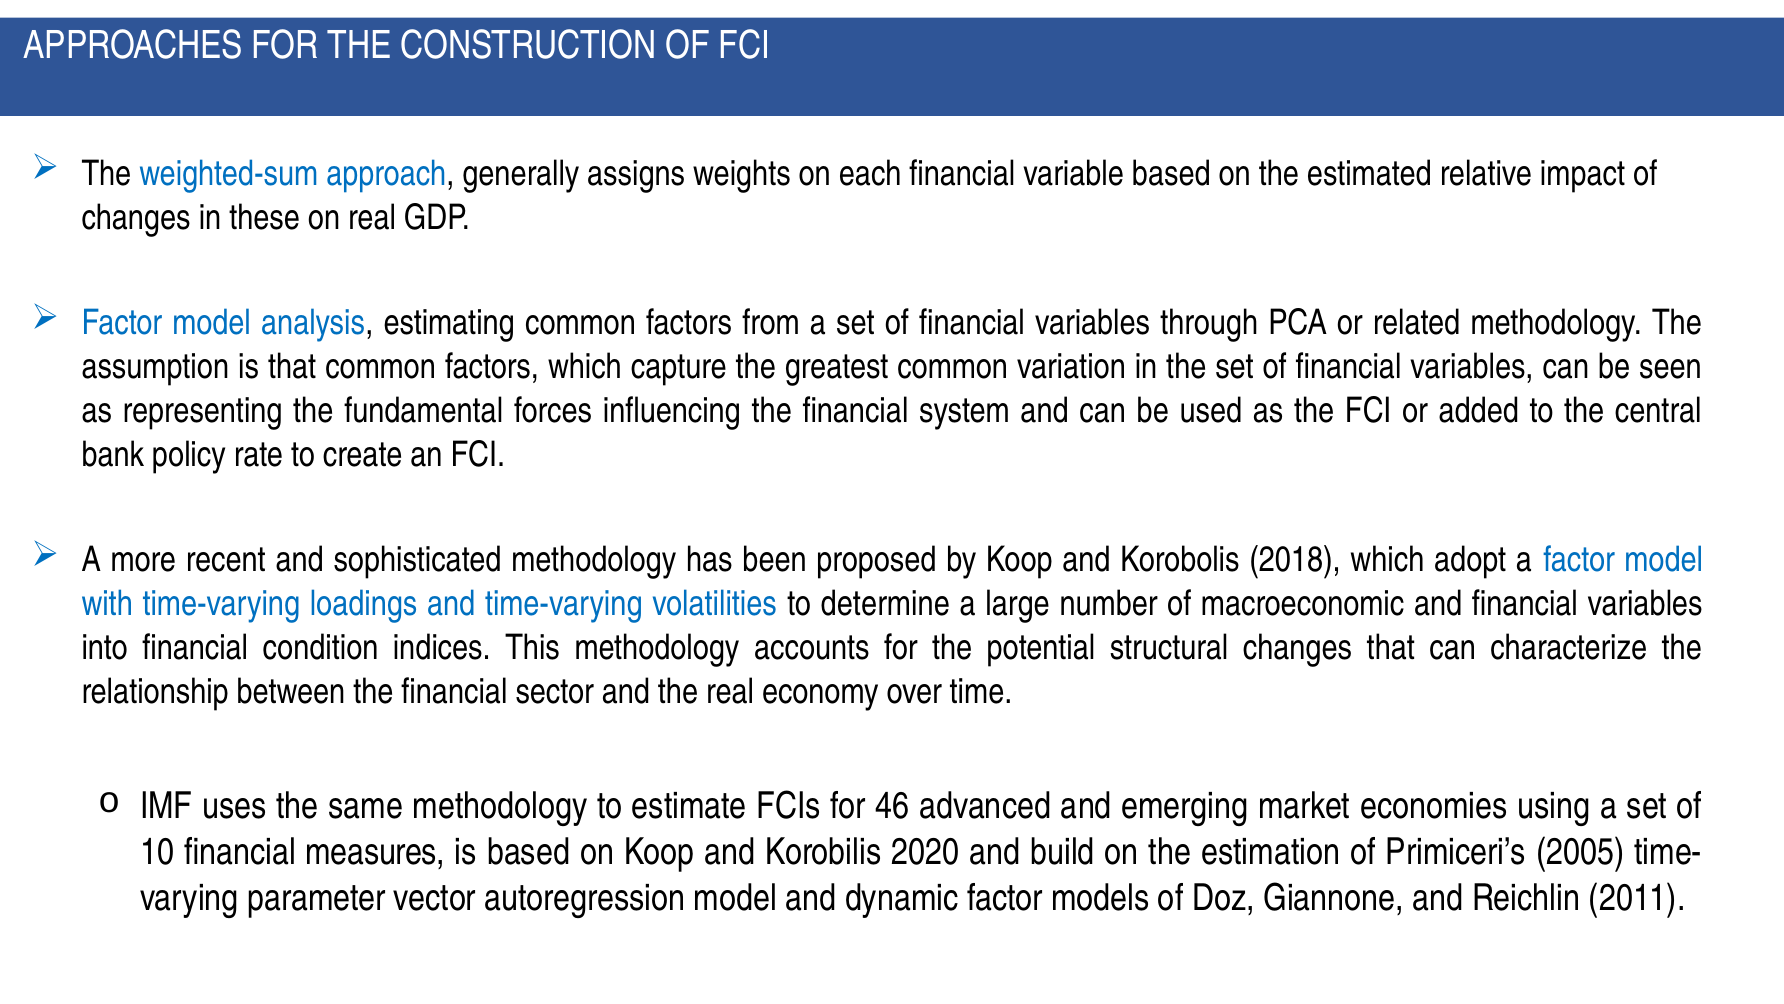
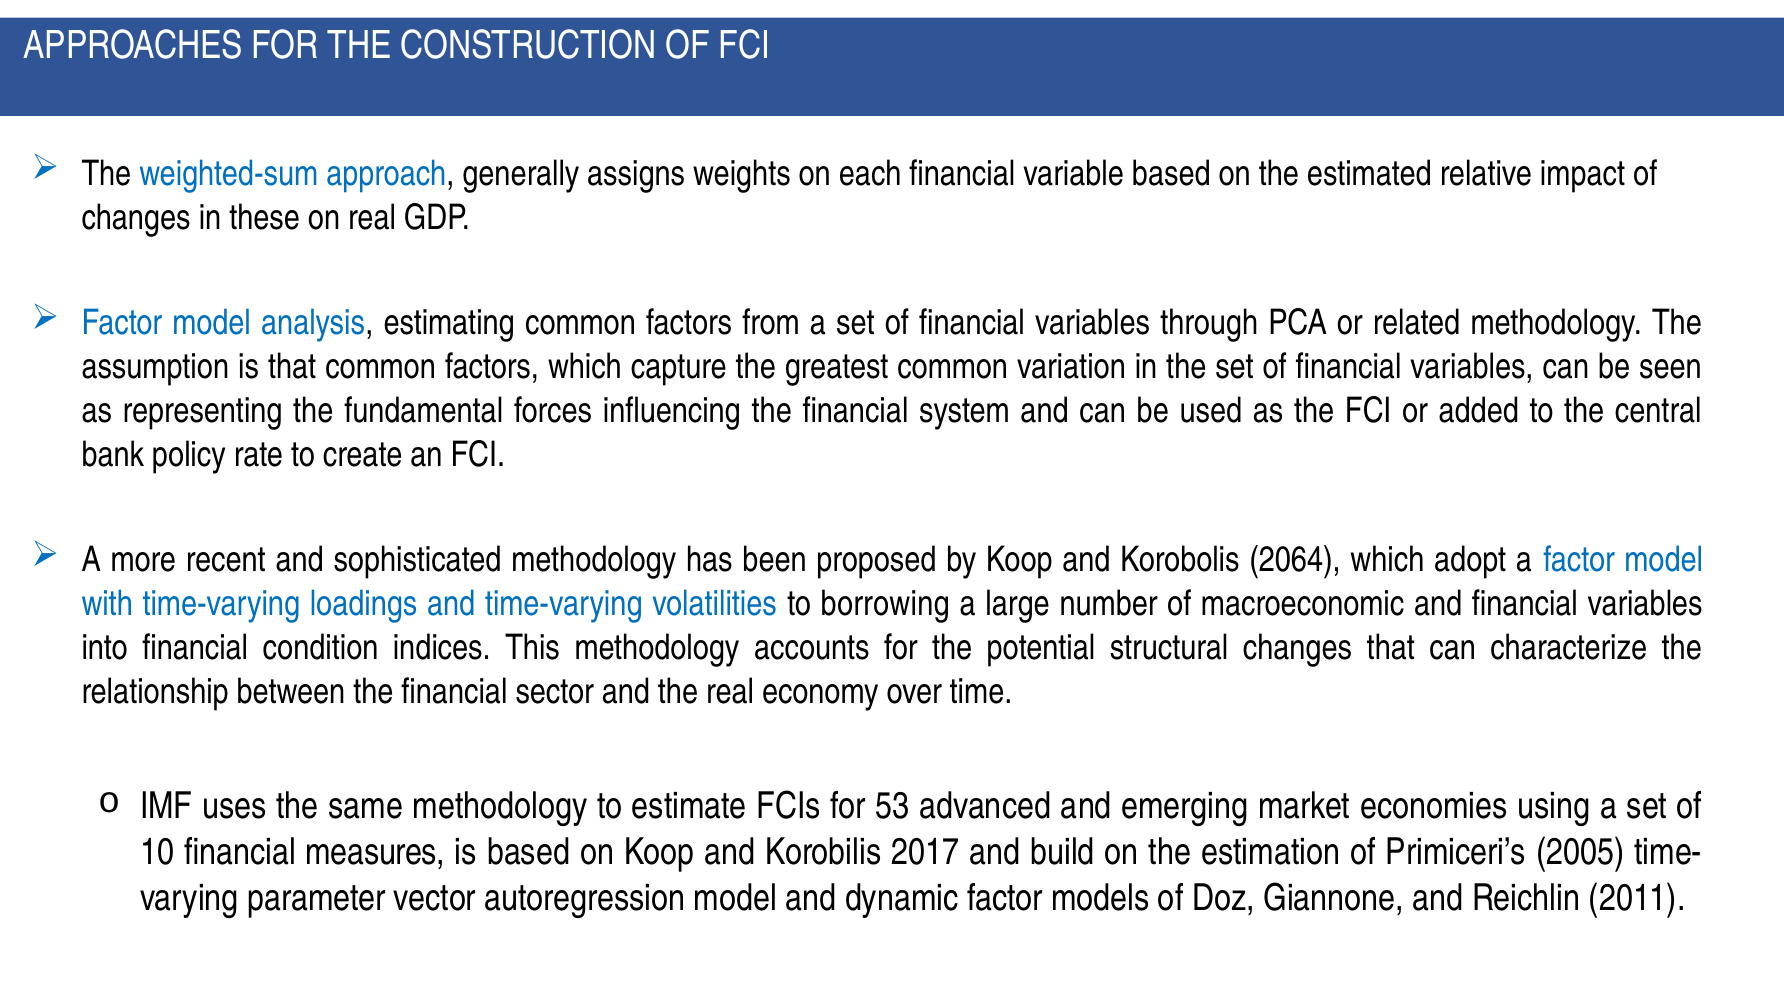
2018: 2018 -> 2064 (1295, 560)
determine: determine -> borrowing (885, 604)
46: 46 -> 53 (893, 805)
2020: 2020 -> 2017 (925, 852)
